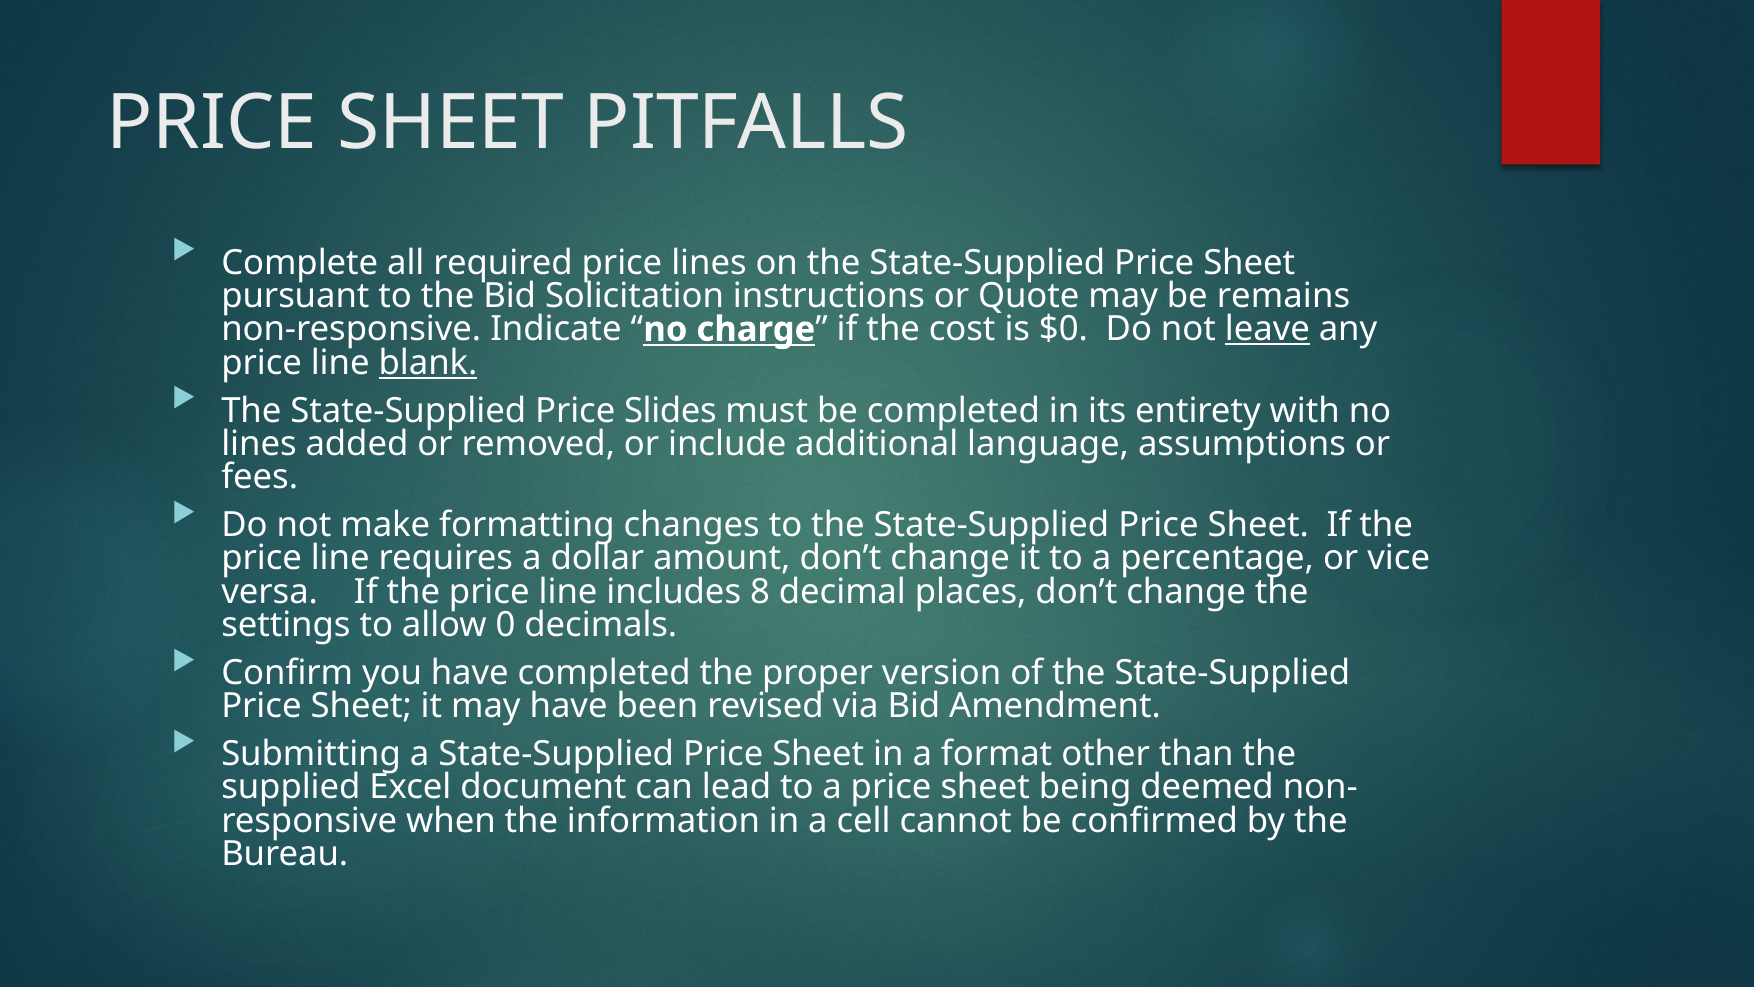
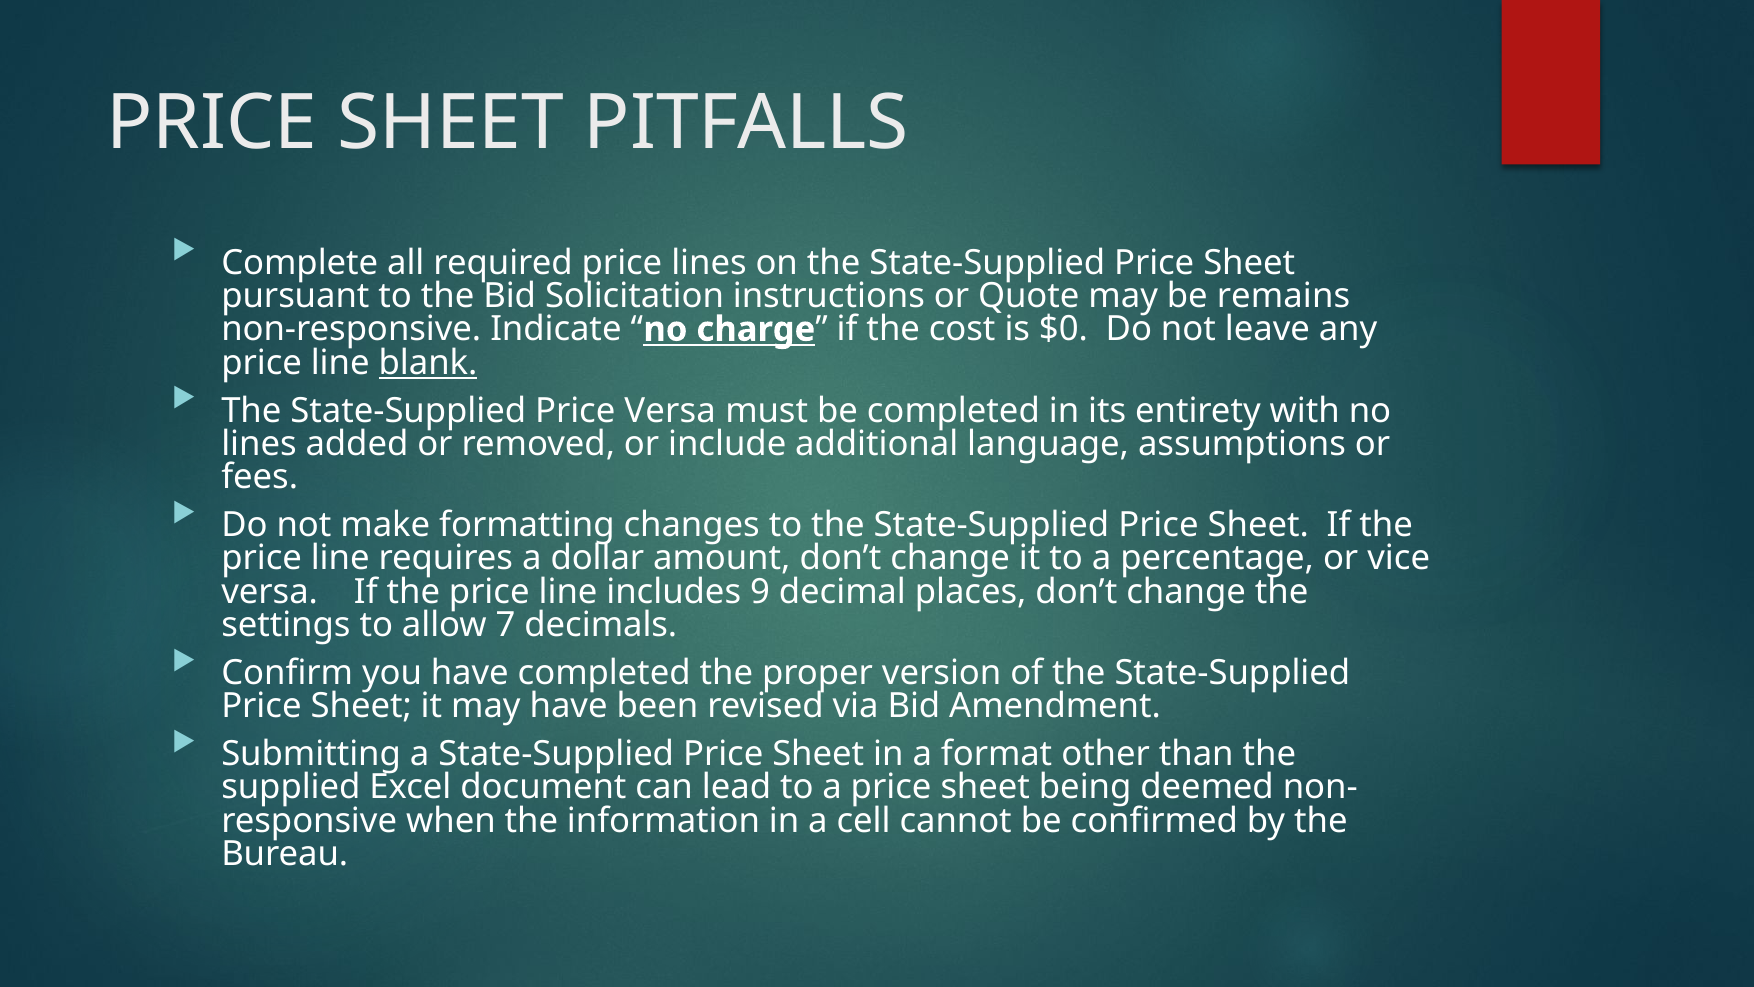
leave underline: present -> none (1267, 329)
Price Slides: Slides -> Versa (670, 410)
8: 8 -> 9 (760, 591)
0: 0 -> 7 (505, 625)
